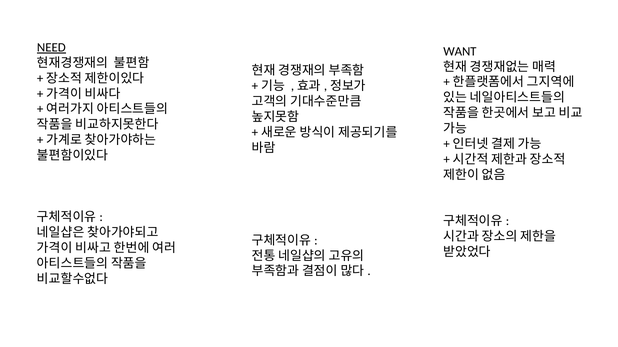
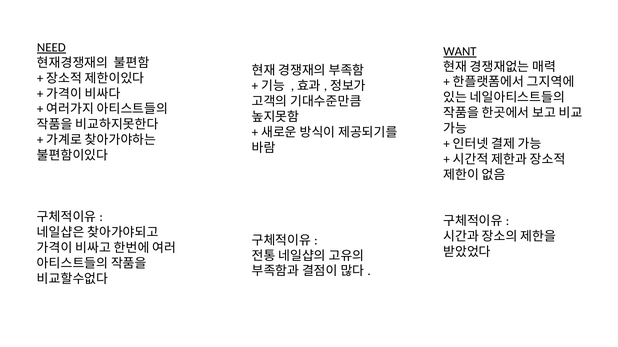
WANT underline: none -> present (460, 51)
